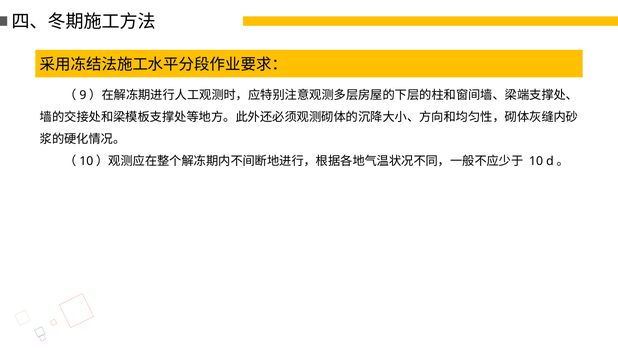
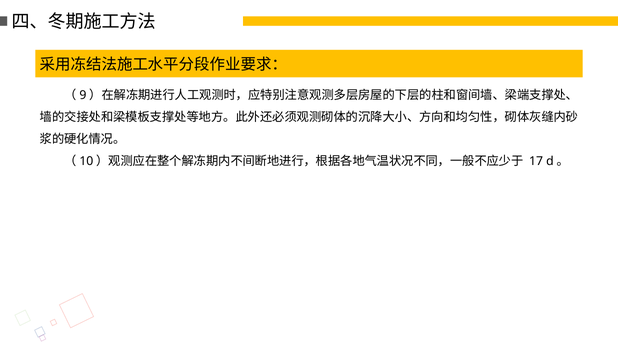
10: 10 -> 17 (536, 161)
